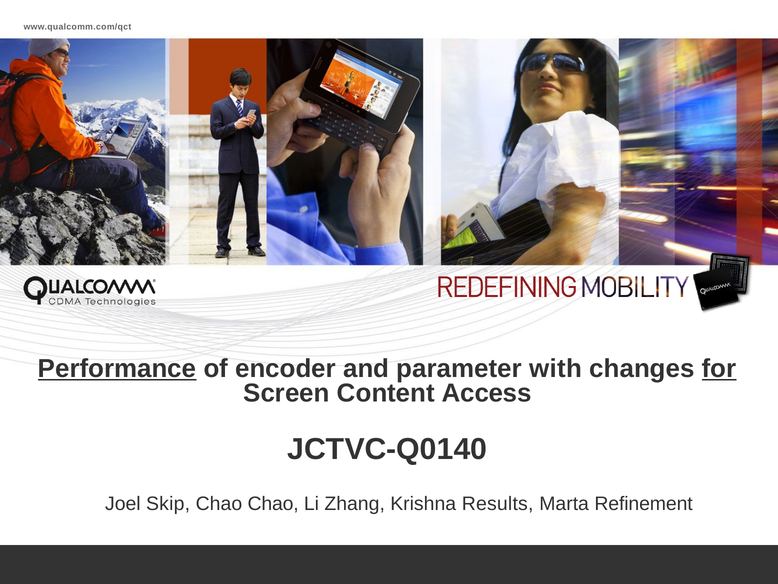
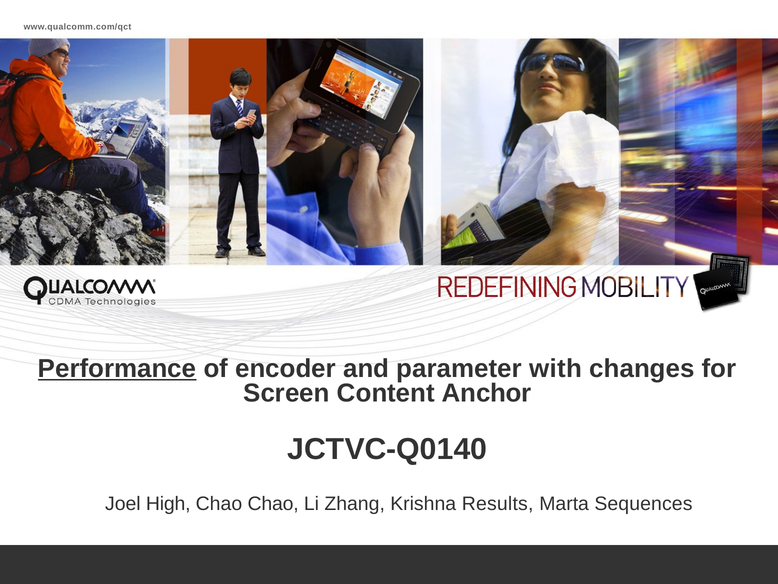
for underline: present -> none (719, 368)
Access: Access -> Anchor (487, 393)
Skip: Skip -> High (168, 503)
Refinement: Refinement -> Sequences (643, 503)
